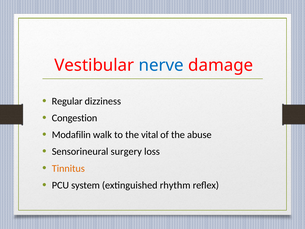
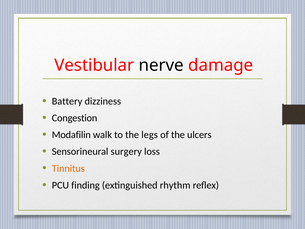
nerve colour: blue -> black (161, 65)
Regular: Regular -> Battery (67, 101)
vital: vital -> legs (150, 135)
abuse: abuse -> ulcers (199, 135)
system: system -> finding (85, 185)
